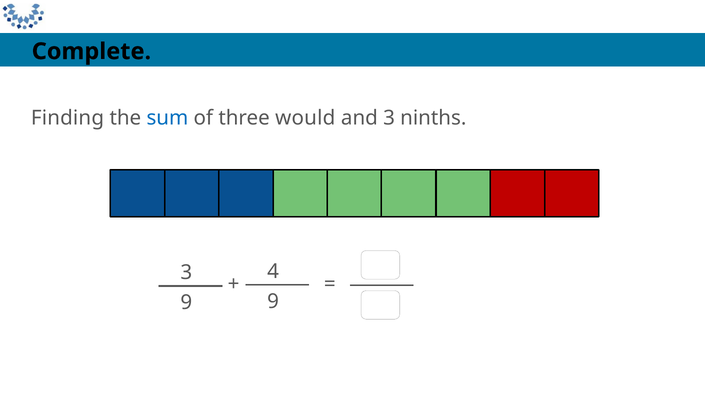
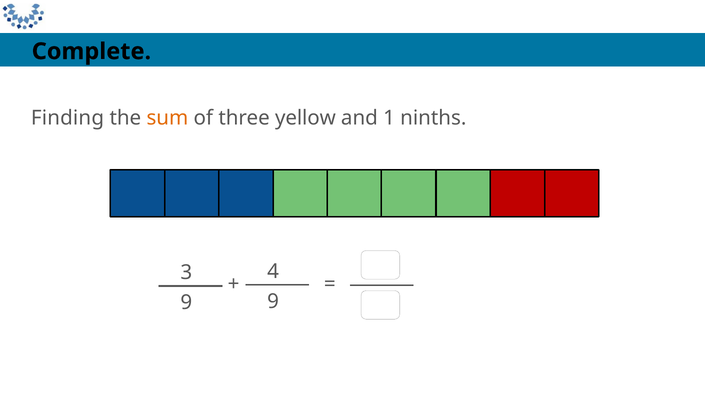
sum colour: blue -> orange (167, 118)
would: would -> yellow (305, 118)
and 3: 3 -> 1 (389, 118)
